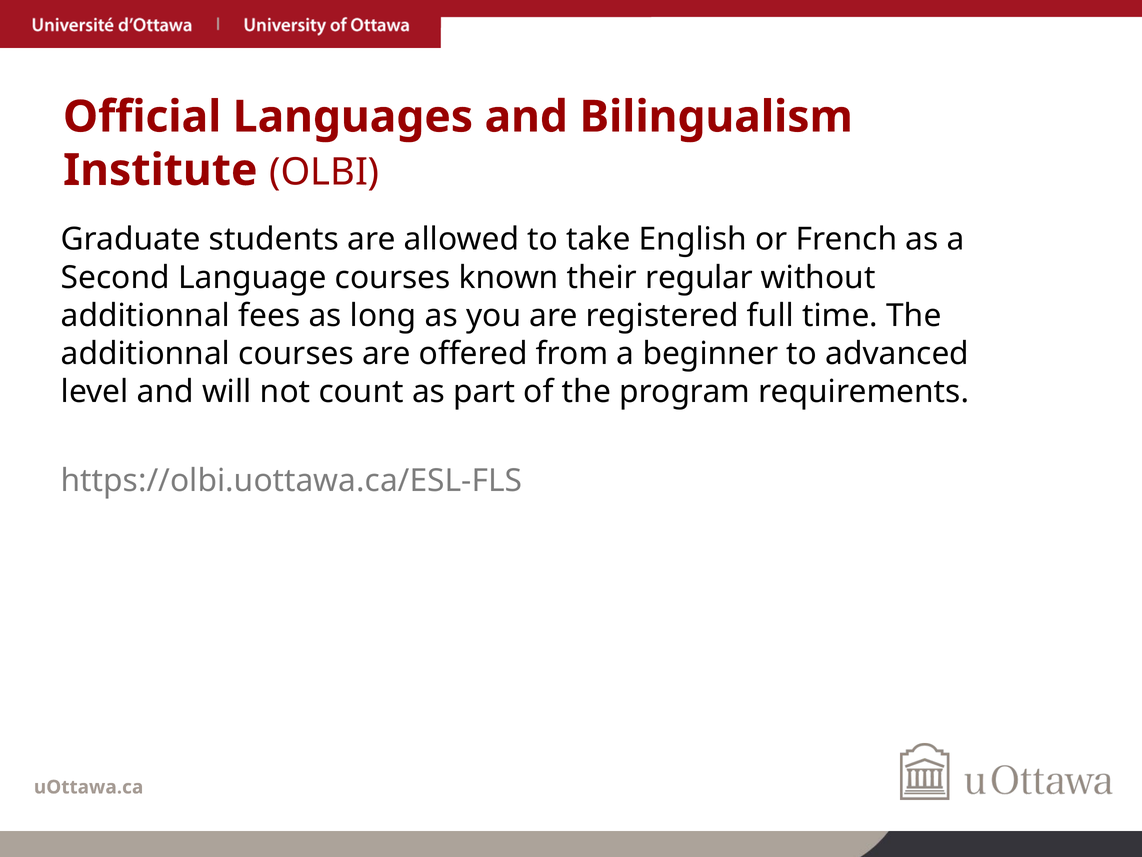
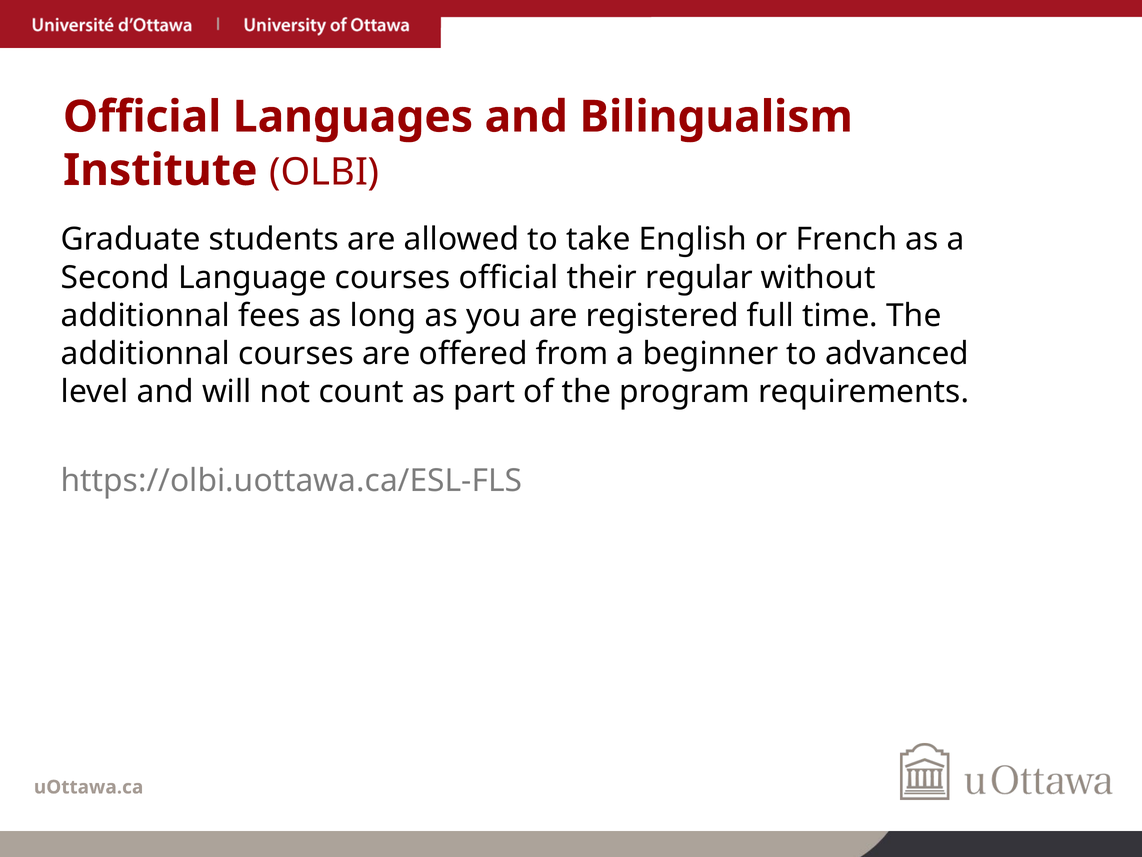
courses known: known -> official (509, 277)
